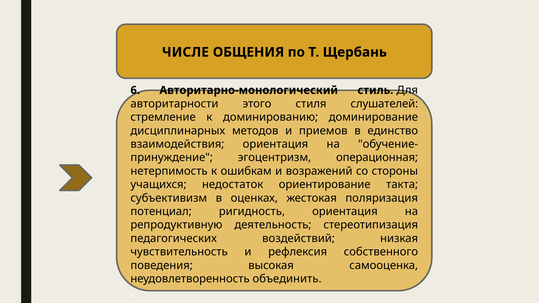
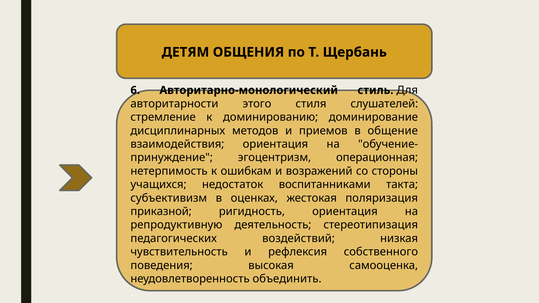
ЧИСЛЕ: ЧИСЛЕ -> ДЕТЯМ (185, 52)
единство: единство -> общение (393, 131)
ориентирование: ориентирование -> воспитанниками (325, 185)
потенциал: потенциал -> приказной (161, 212)
